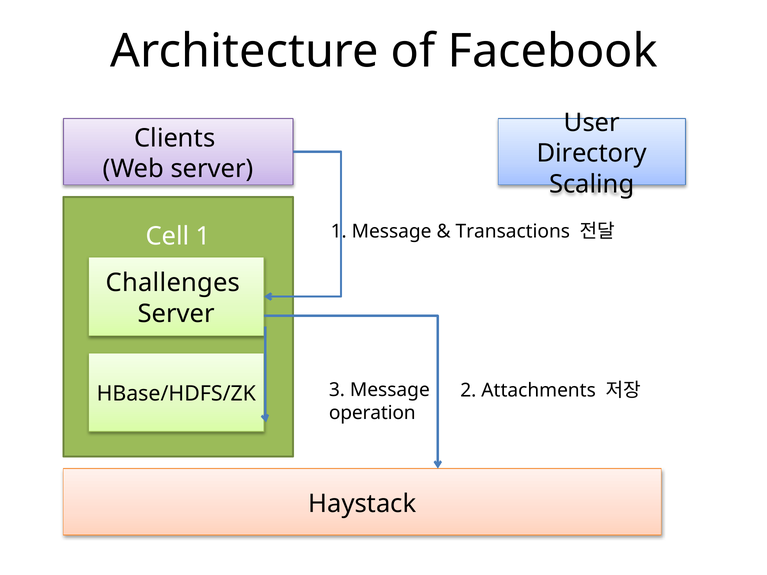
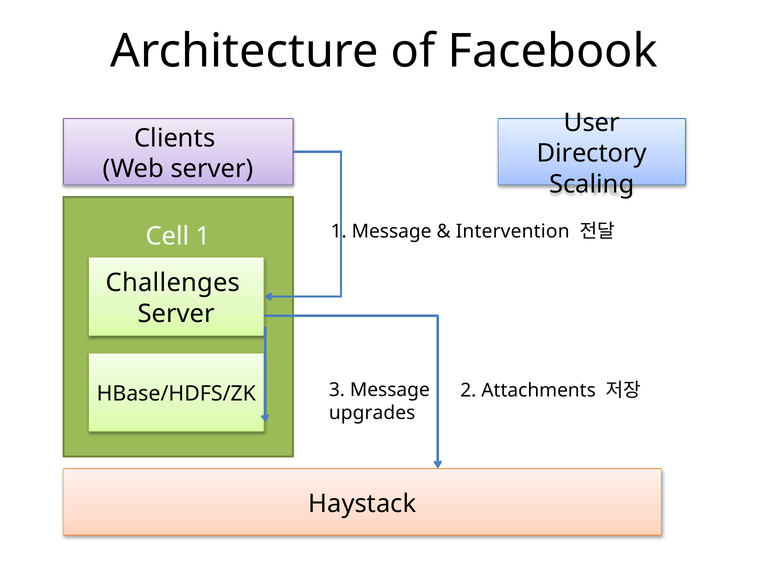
Transactions: Transactions -> Intervention (513, 232)
operation: operation -> upgrades (372, 413)
